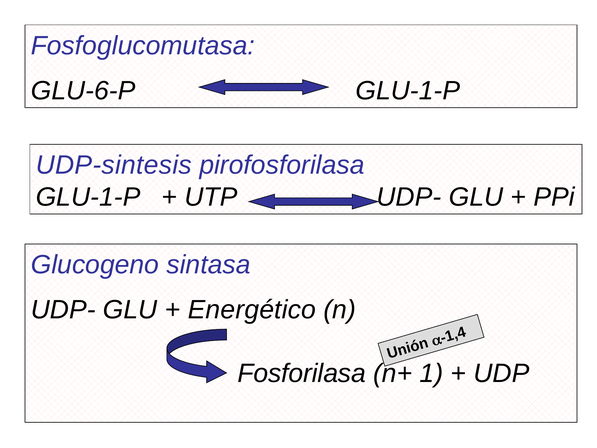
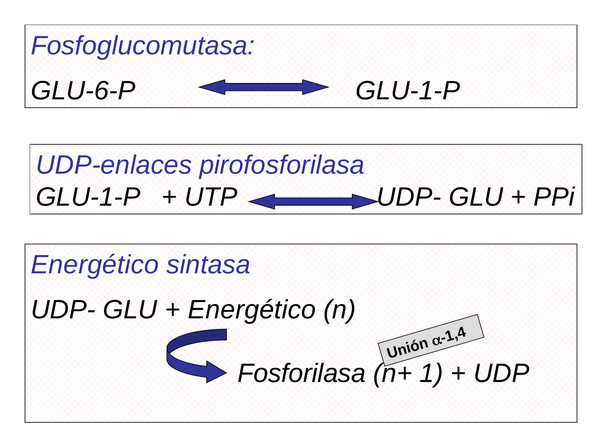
UDP-sintesis: UDP-sintesis -> UDP-enlaces (114, 165)
Glucogeno: Glucogeno -> Energético (95, 265)
